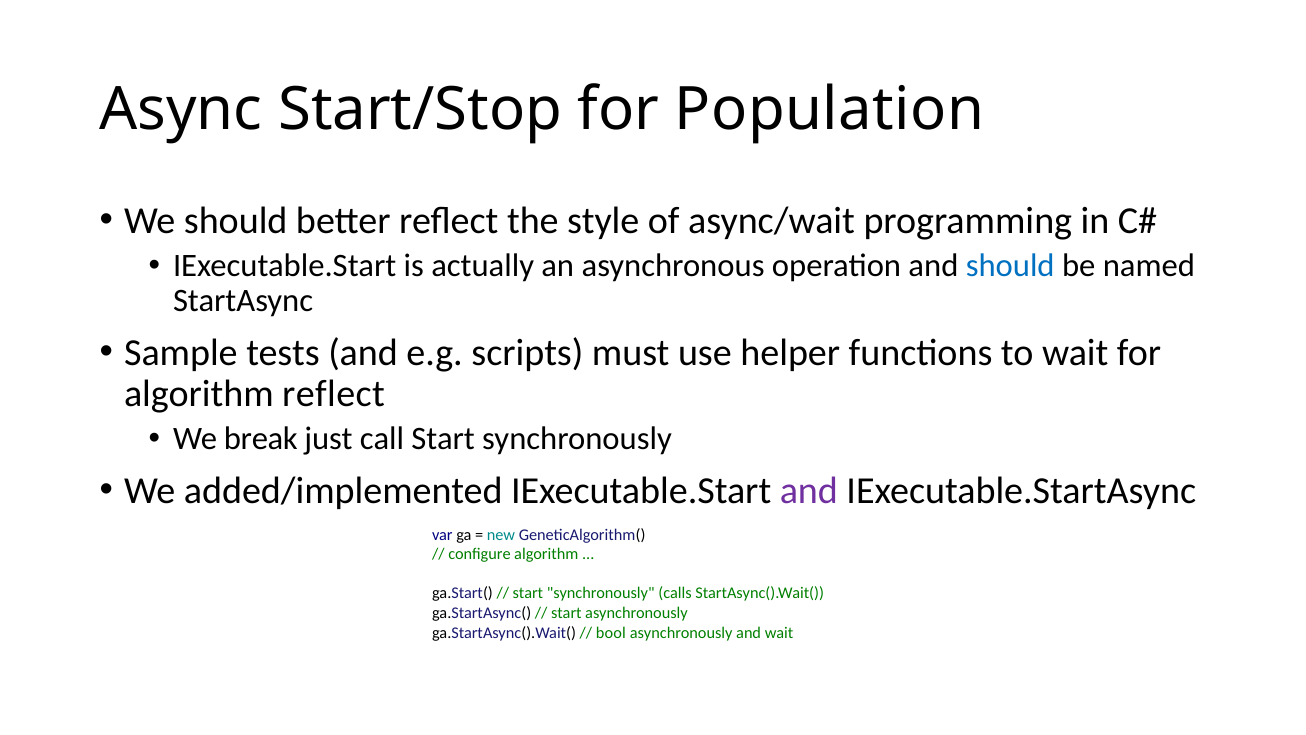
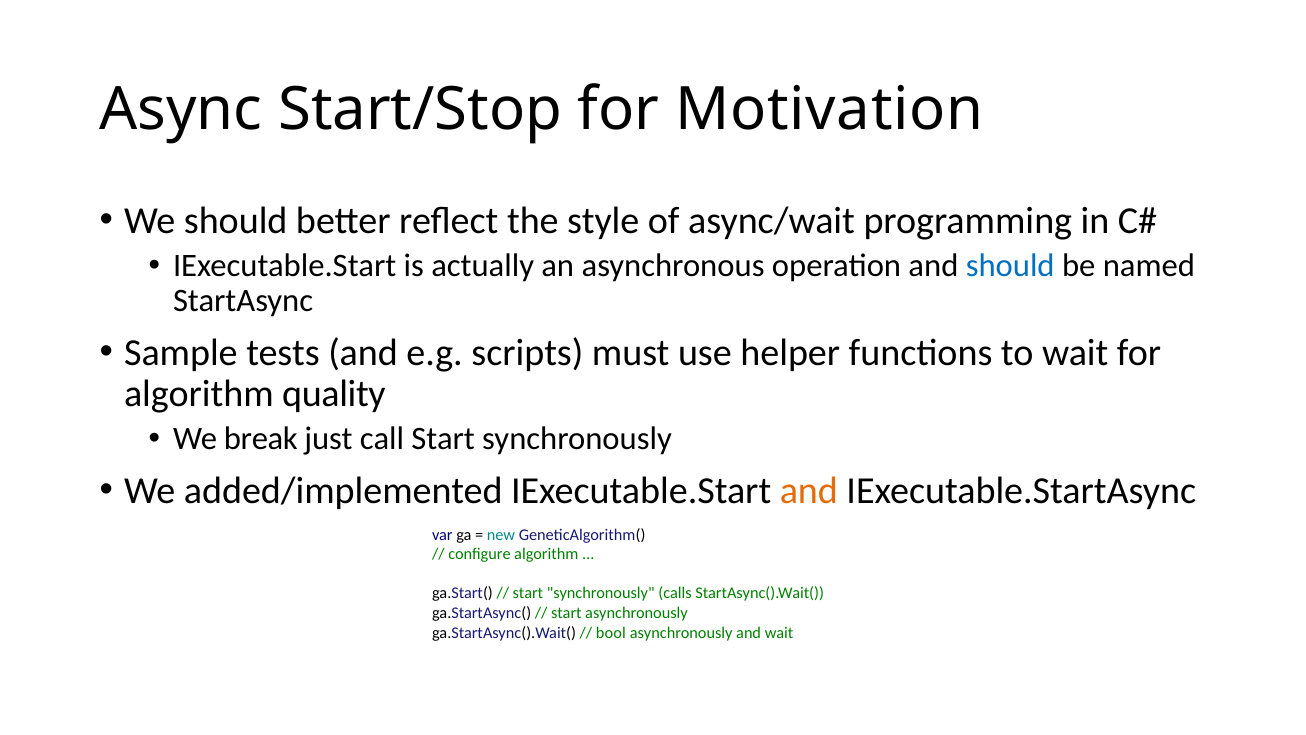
Population: Population -> Motivation (830, 110)
algorithm reflect: reflect -> quality (334, 394)
and colour: purple -> orange (809, 490)
